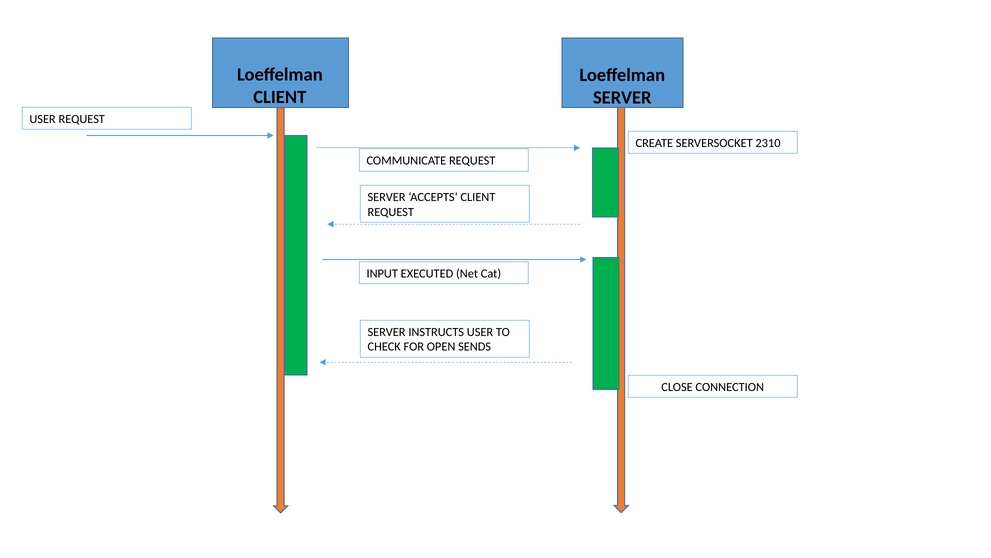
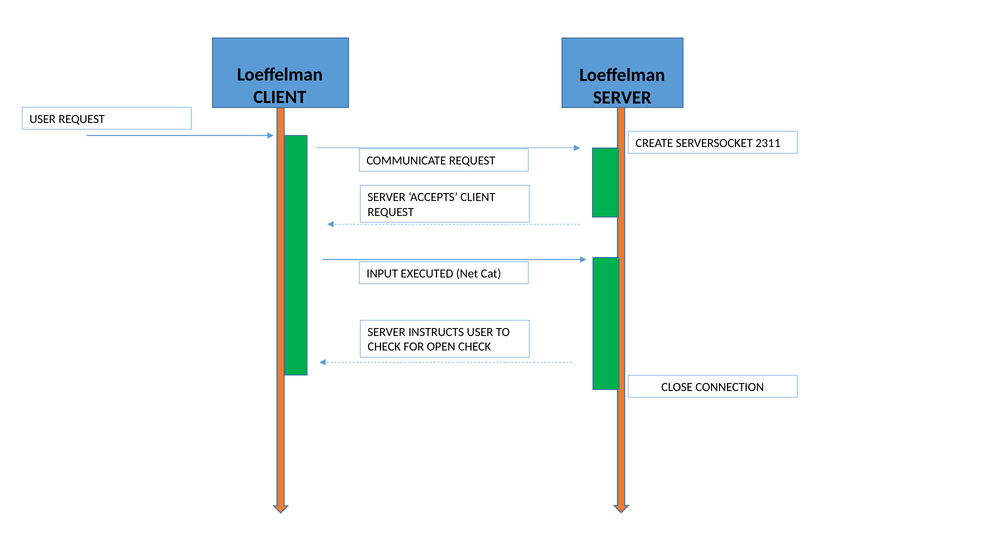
2310: 2310 -> 2311 (768, 143)
OPEN SENDS: SENDS -> CHECK (475, 346)
